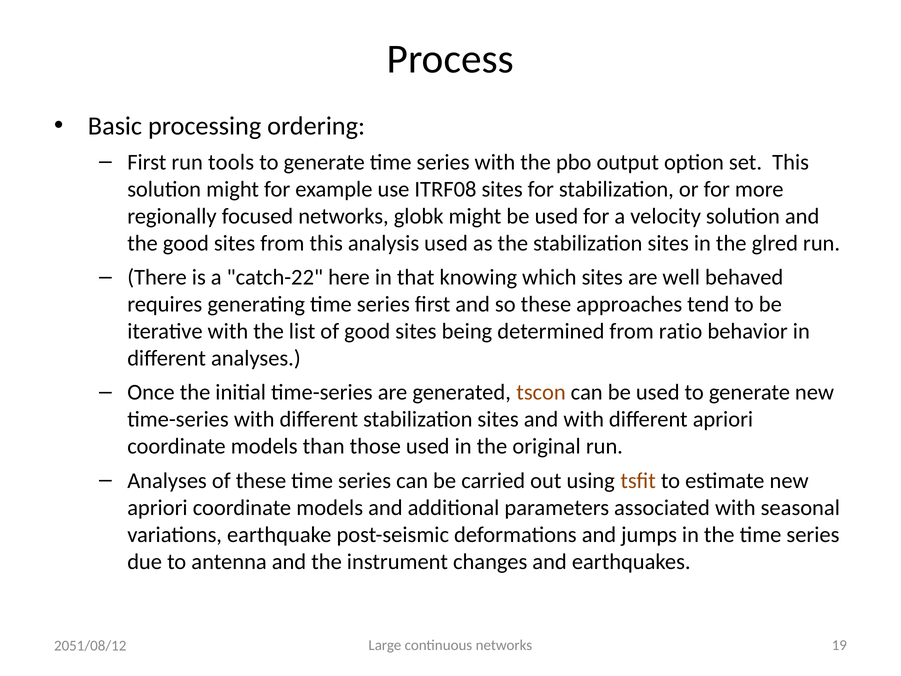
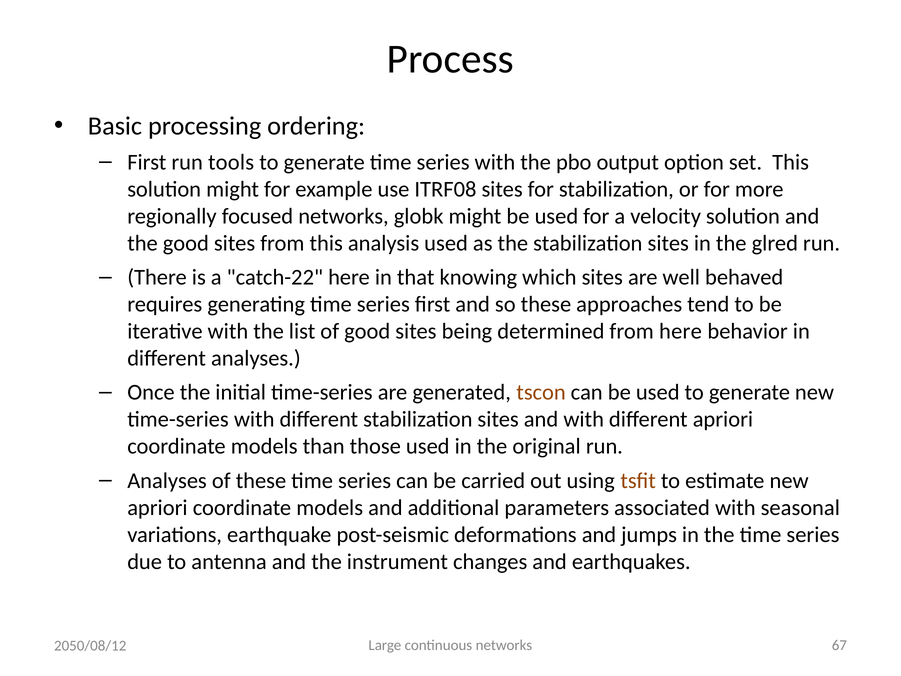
from ratio: ratio -> here (680, 331)
19: 19 -> 67 (839, 645)
2051/08/12: 2051/08/12 -> 2050/08/12 (90, 645)
